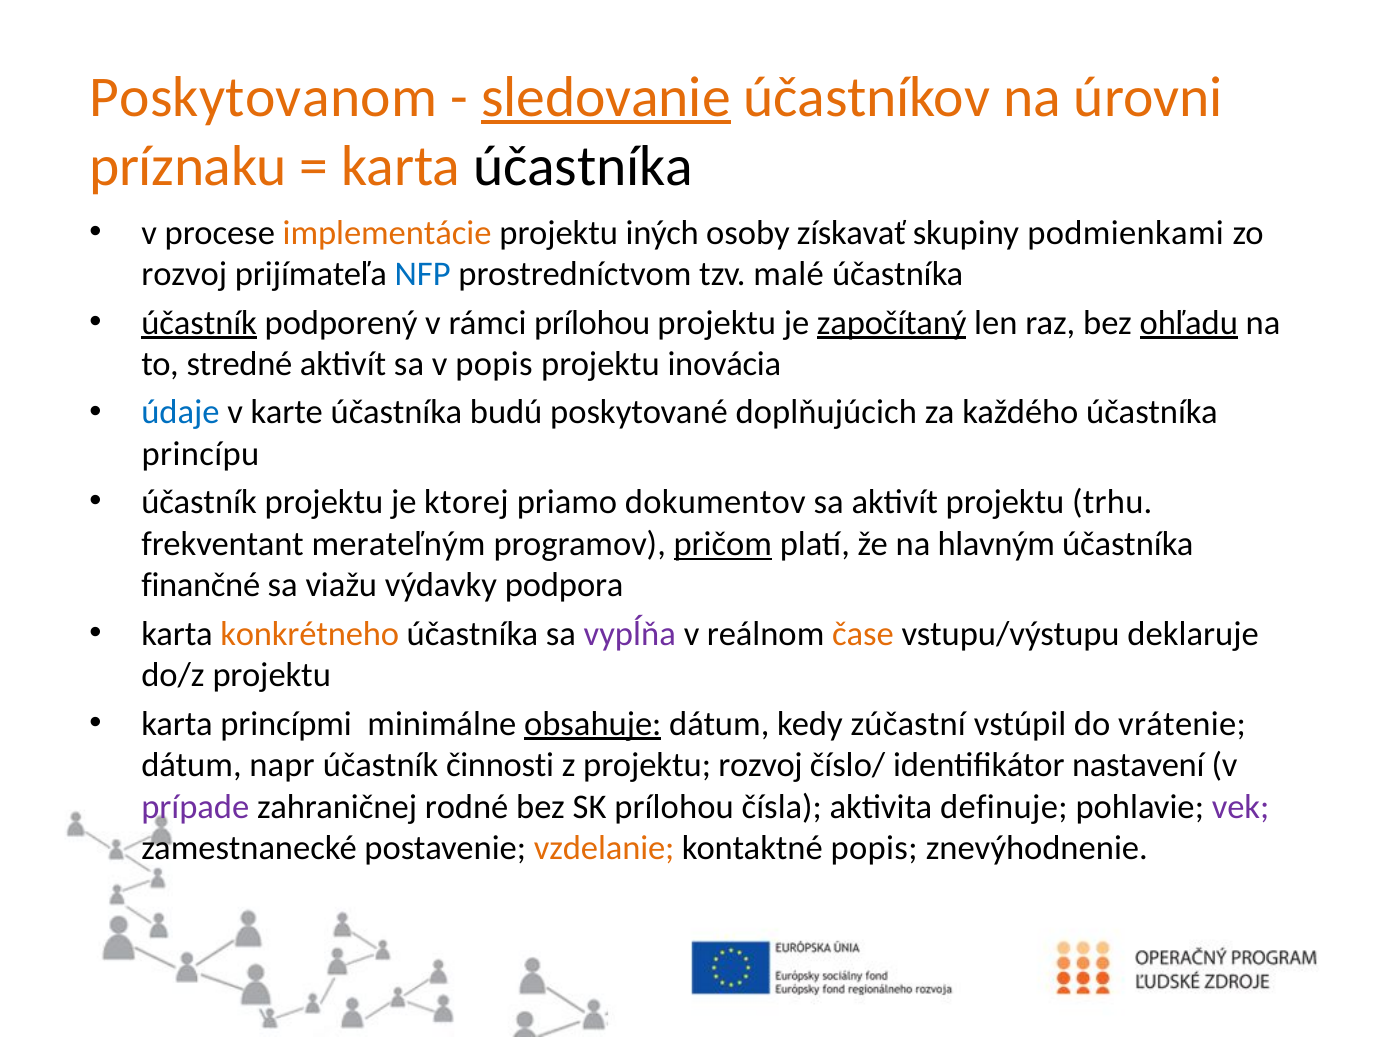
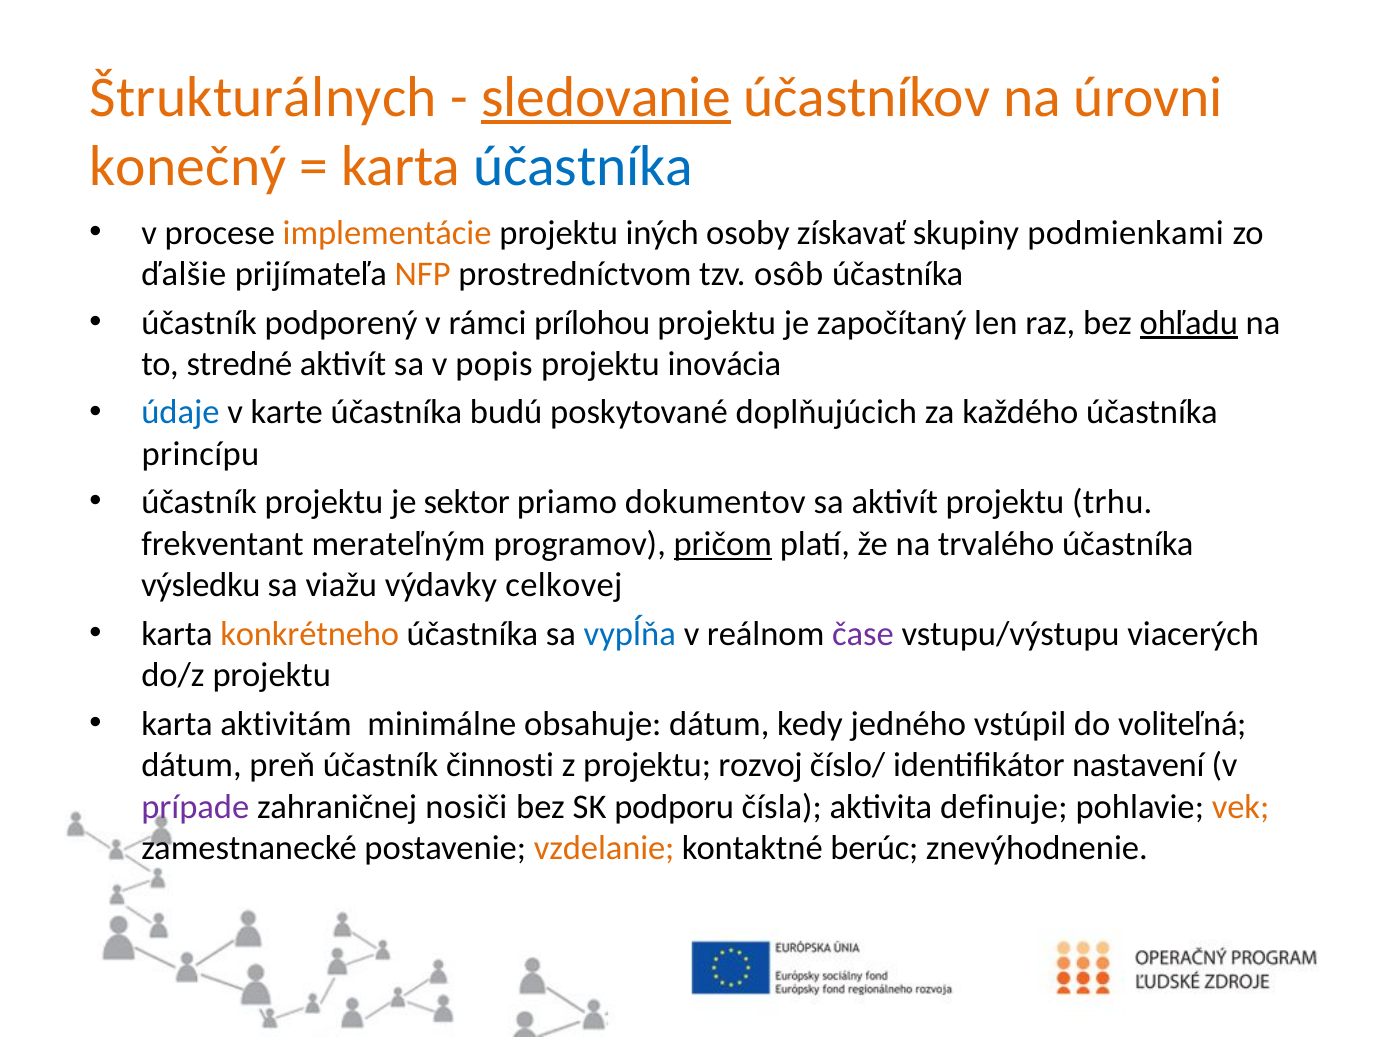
Poskytovanom: Poskytovanom -> Štrukturálnych (263, 97)
príznaku: príznaku -> konečný (188, 167)
účastníka colour: black -> blue (583, 167)
rozvoj: rozvoj -> ďalšie (184, 274)
NFP colour: blue -> orange (423, 274)
malé: malé -> osôb (789, 274)
účastník underline: present -> none (199, 323)
započítaný underline: present -> none (892, 323)
ktorej: ktorej -> sektor (467, 503)
hlavným: hlavným -> trvalého (996, 544)
finančné: finančné -> výsledku (201, 586)
podpora: podpora -> celkovej (564, 586)
vypĺňa colour: purple -> blue (630, 634)
čase colour: orange -> purple (863, 634)
deklaruje: deklaruje -> viacerých (1193, 634)
princípmi: princípmi -> aktivitám (286, 724)
obsahuje underline: present -> none (593, 724)
zúčastní: zúčastní -> jedného (908, 724)
vrátenie: vrátenie -> voliteľná (1182, 724)
napr: napr -> preň (282, 765)
rodné: rodné -> nosiči (466, 807)
SK prílohou: prílohou -> podporu (674, 807)
vek colour: purple -> orange (1241, 807)
kontaktné popis: popis -> berúc (874, 848)
